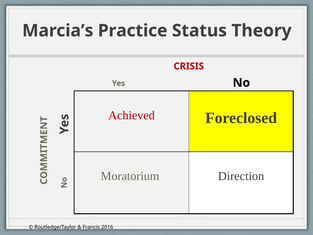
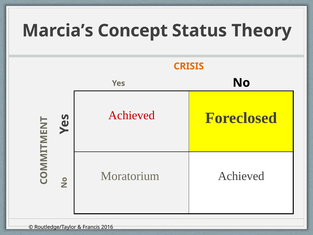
Practice: Practice -> Concept (133, 31)
CRISIS colour: red -> orange (189, 66)
Moratorium Direction: Direction -> Achieved (241, 176)
